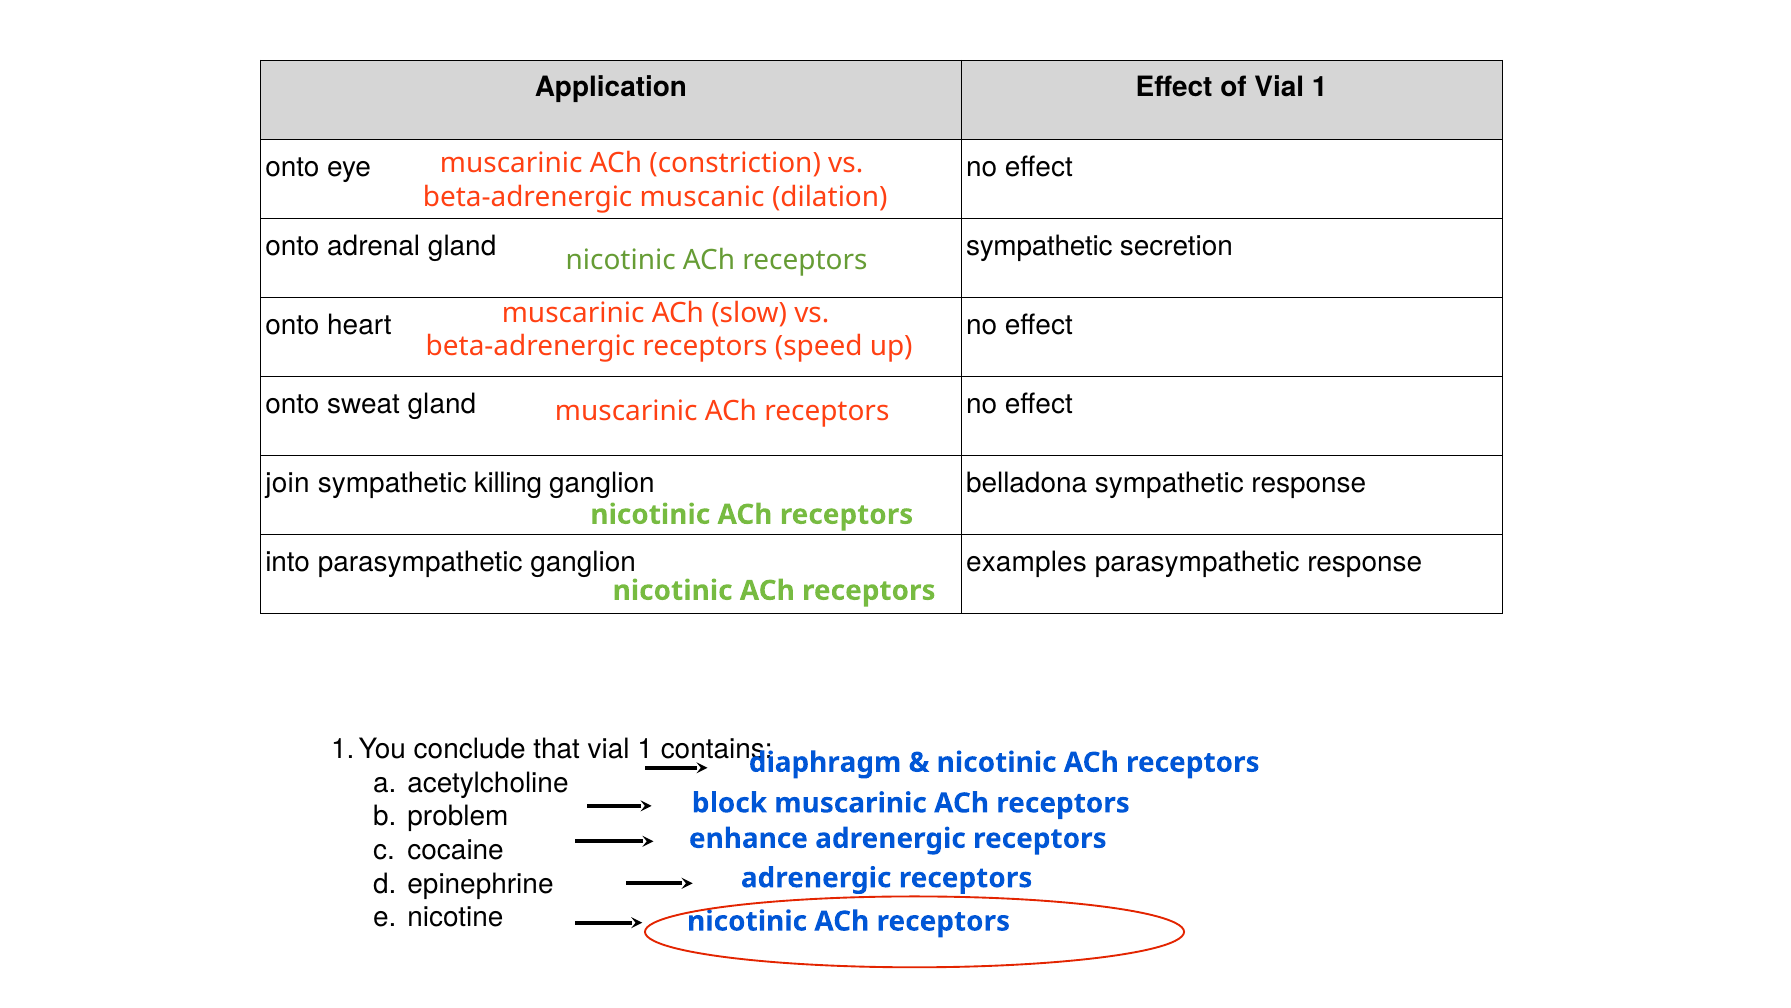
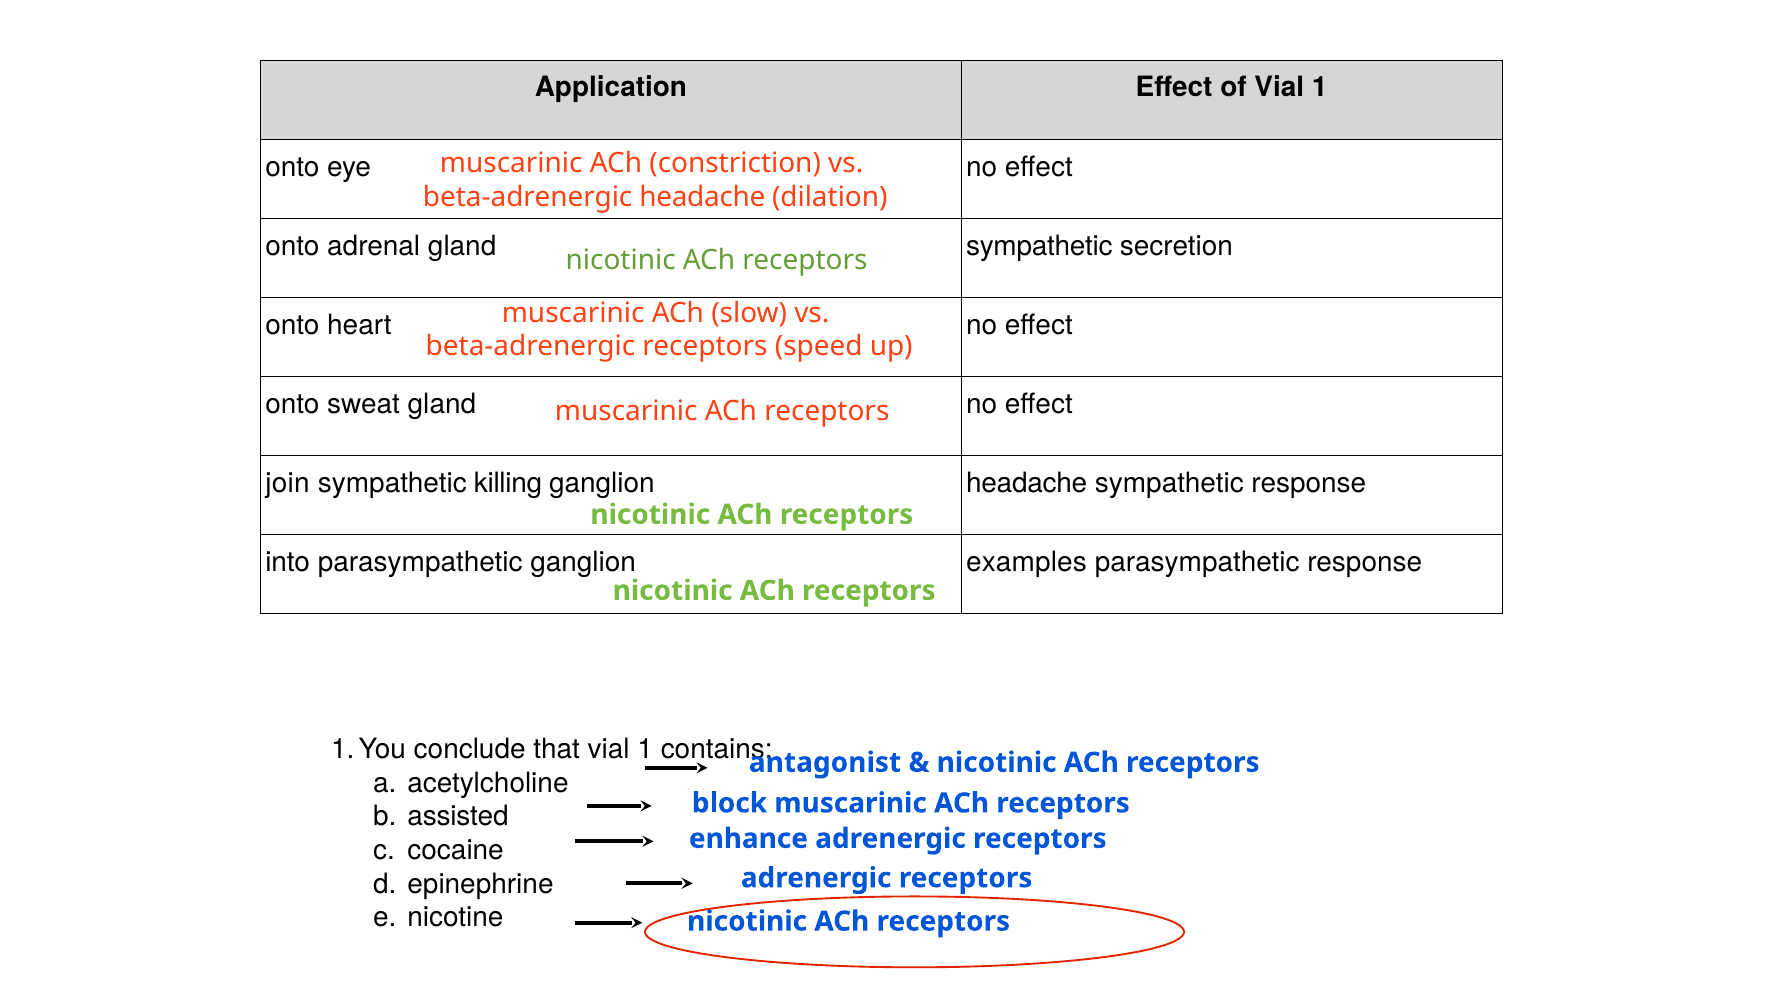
beta-adrenergic muscanic: muscanic -> headache (702, 197)
ganglion belladona: belladona -> headache (1027, 483)
diaphragm: diaphragm -> antagonist (825, 762)
problem: problem -> assisted (458, 816)
